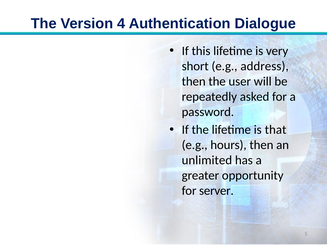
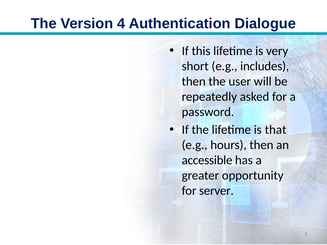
address: address -> includes (265, 66)
unlimited: unlimited -> accessible (207, 160)
